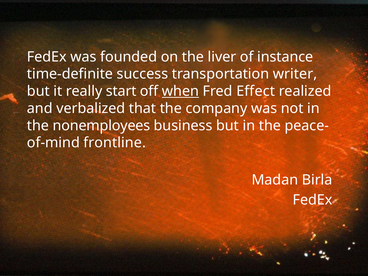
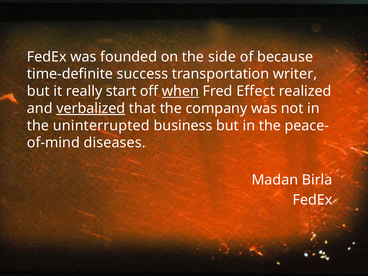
liver: liver -> side (222, 57)
instance: instance -> because (285, 57)
verbalized underline: none -> present (91, 108)
nonemployees: nonemployees -> uninterrupted (101, 126)
frontline: frontline -> diseases (115, 143)
